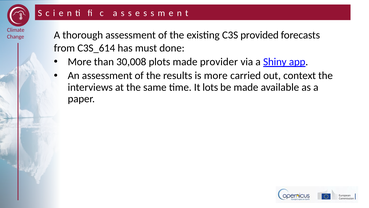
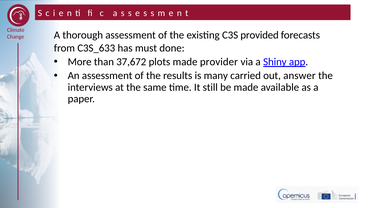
C3S_614: C3S_614 -> C3S_633 (96, 48)
30,008: 30,008 -> 37,672 (131, 62)
is more: more -> many (216, 75)
context: context -> answer (299, 75)
lots: lots -> still (210, 87)
